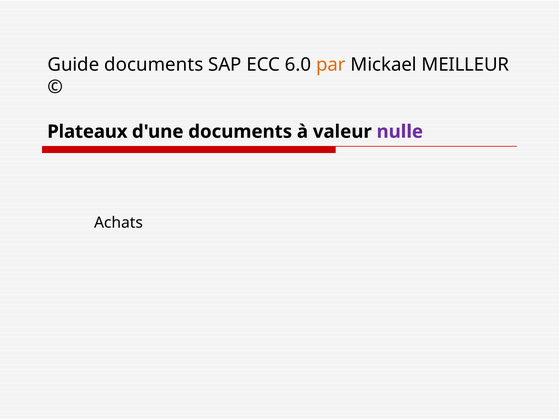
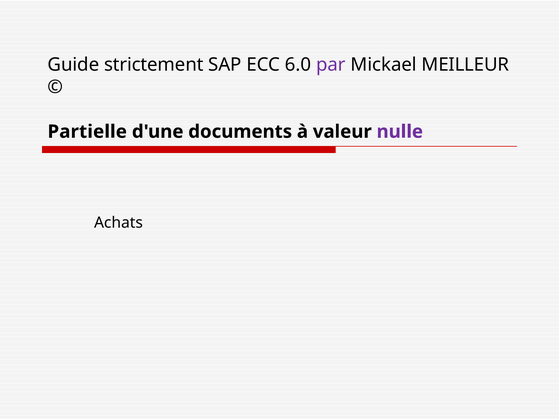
Guide documents: documents -> strictement (154, 65)
par colour: orange -> purple (331, 65)
Plateaux: Plateaux -> Partielle (87, 132)
